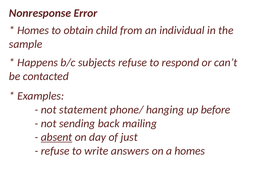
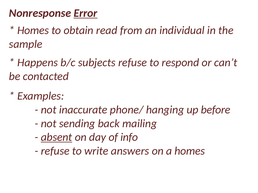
Error underline: none -> present (86, 13)
child: child -> read (107, 30)
statement: statement -> inaccurate (83, 110)
just: just -> info (129, 138)
